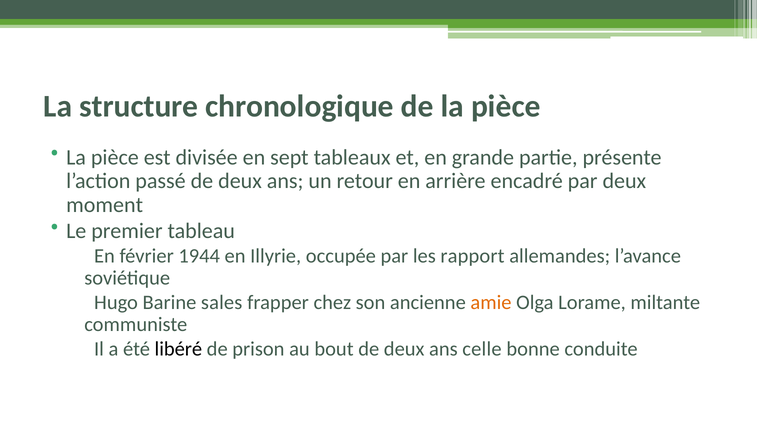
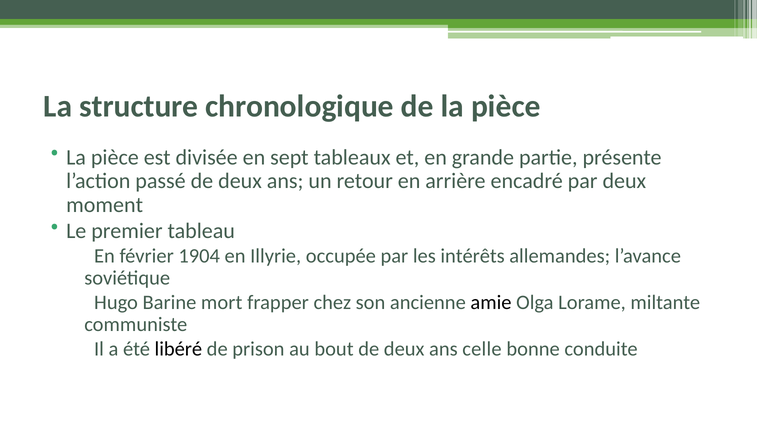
1944: 1944 -> 1904 (199, 256)
rapport: rapport -> intérêts (473, 256)
sales: sales -> mort (222, 302)
amie colour: orange -> black (491, 302)
